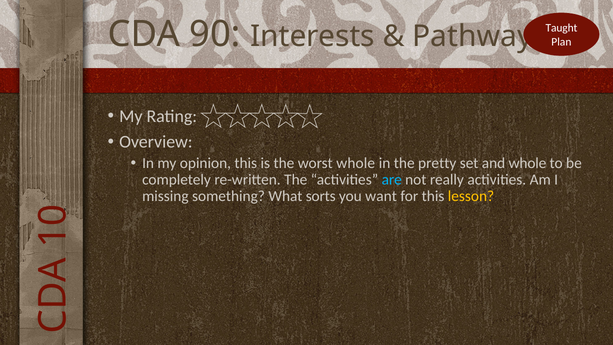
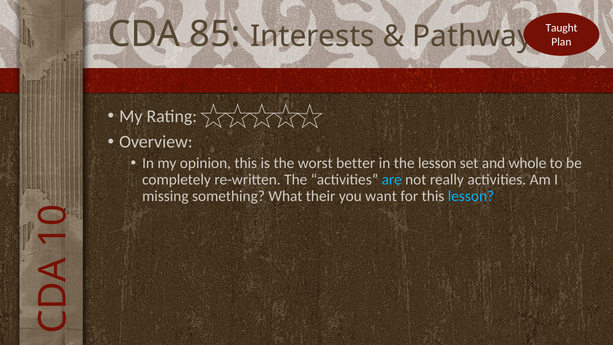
90: 90 -> 85 (215, 34)
worst whole: whole -> better (356, 163)
the pretty: pretty -> lesson (437, 163)
sorts: sorts -> their (321, 196)
lesson colour: yellow -> light blue (471, 196)
